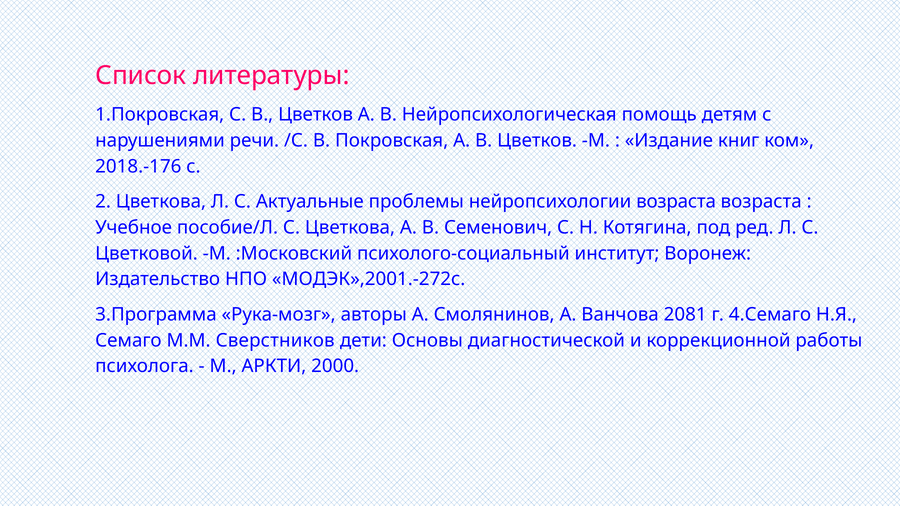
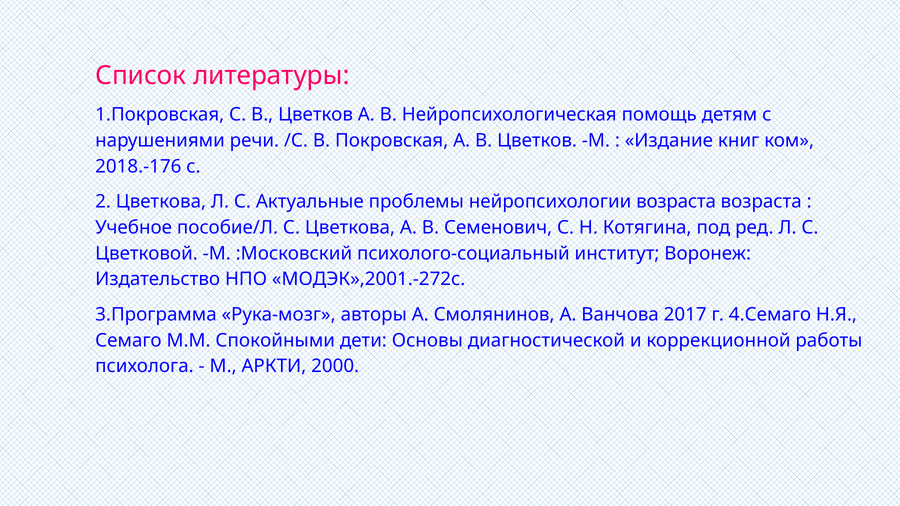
2081: 2081 -> 2017 (685, 315)
Сверстников: Сверстников -> Спокойными (275, 341)
